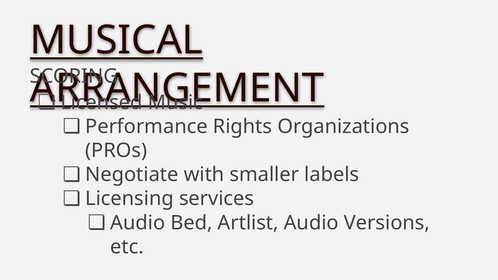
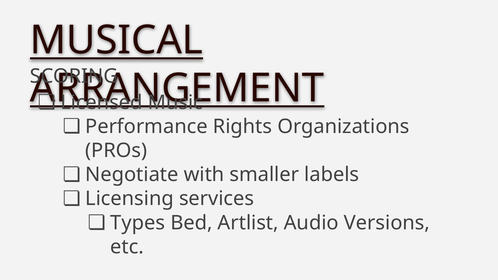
Audio: Audio -> Types (138, 223)
